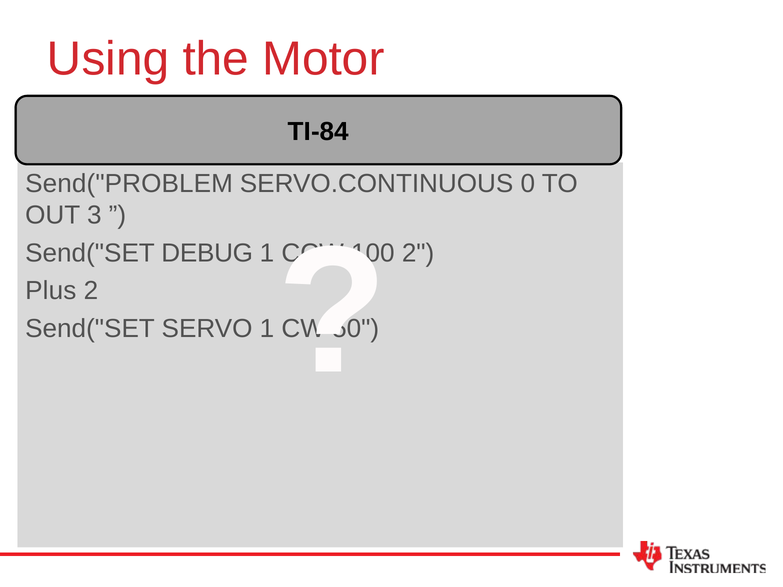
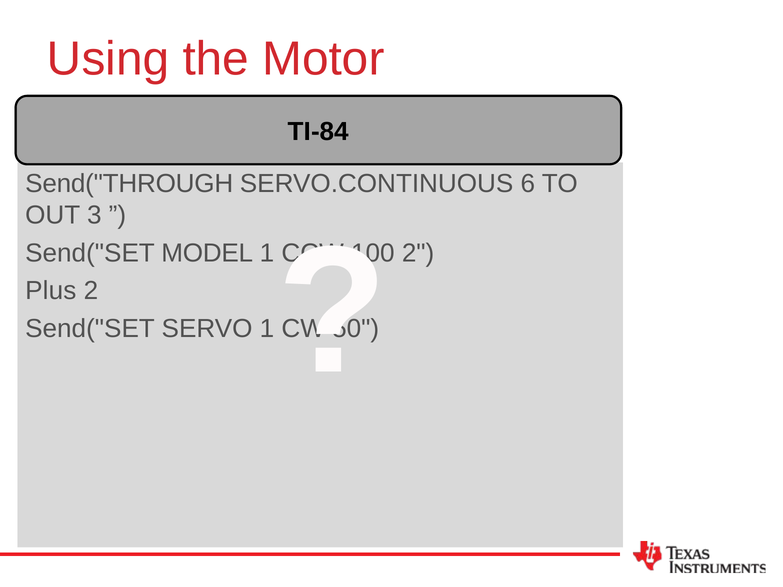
Send("PROBLEM: Send("PROBLEM -> Send("THROUGH (129, 184)
0: 0 -> 6 (528, 184)
DEBUG: DEBUG -> MODEL (207, 253)
